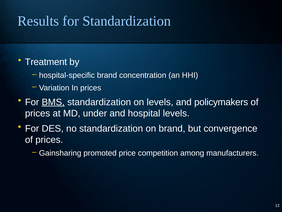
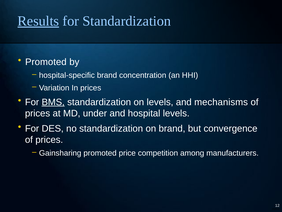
Results underline: none -> present (38, 21)
Treatment: Treatment -> Promoted (46, 62)
policymakers: policymakers -> mechanisms (221, 102)
